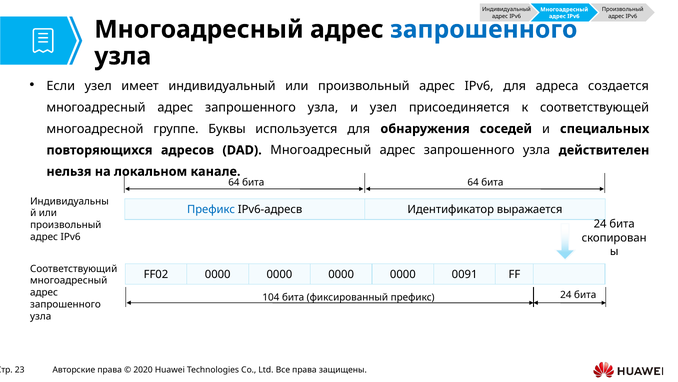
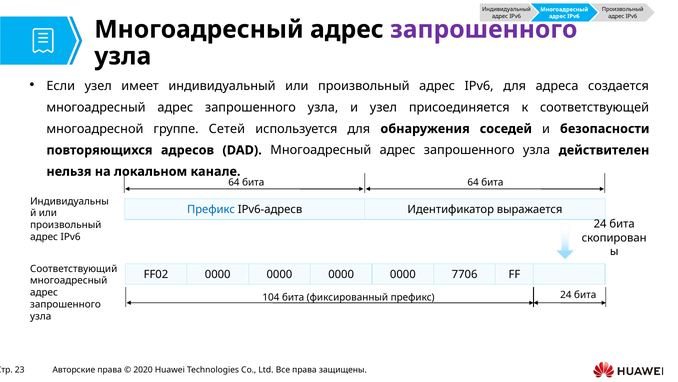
запрошенного colour: blue -> purple (484, 29)
Буквы: Буквы -> Сетей (227, 129)
специальных: специальных -> безопасности (605, 129)
0091: 0091 -> 7706 (465, 274)
